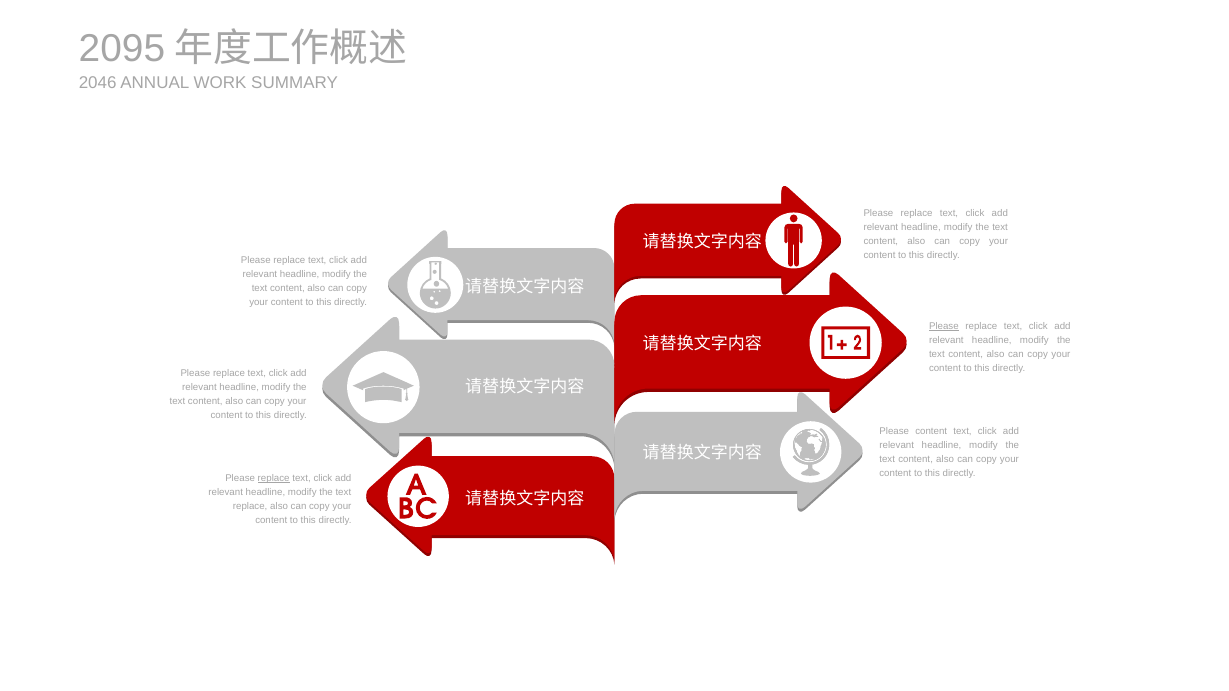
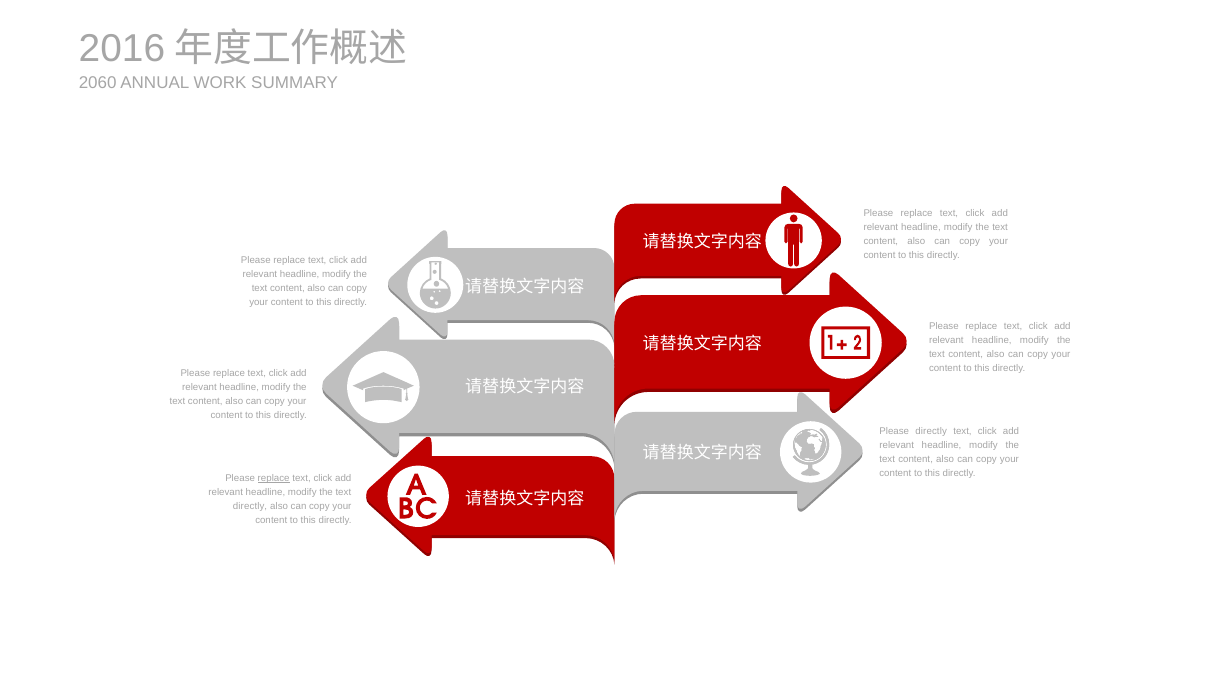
2095: 2095 -> 2016 (122, 49)
2046: 2046 -> 2060 (98, 82)
Please underline: present -> none (944, 327)
Please content: content -> directly (931, 432)
replace: replace -> directly (250, 507)
